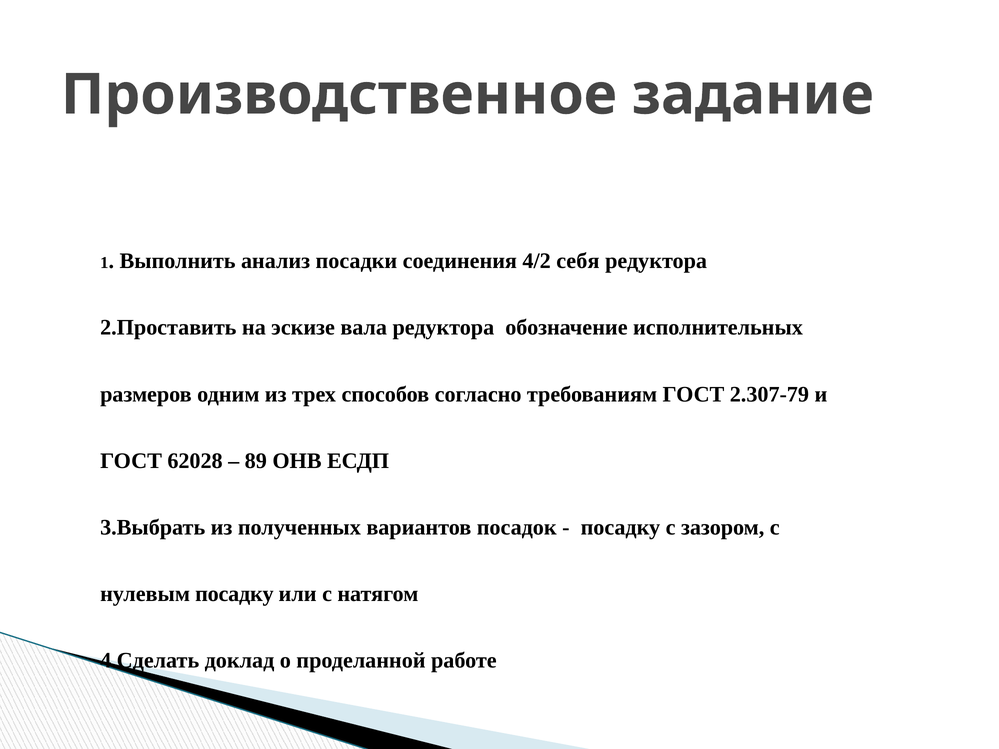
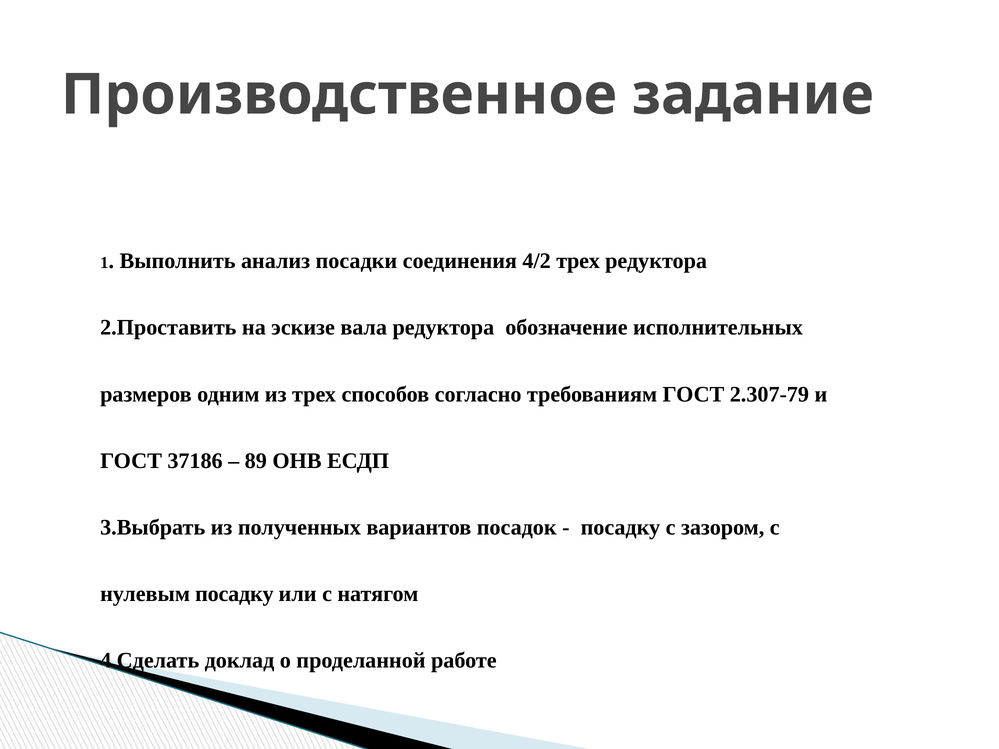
4/2 себя: себя -> трех (578, 261)
62028: 62028 -> 37186 (195, 461)
